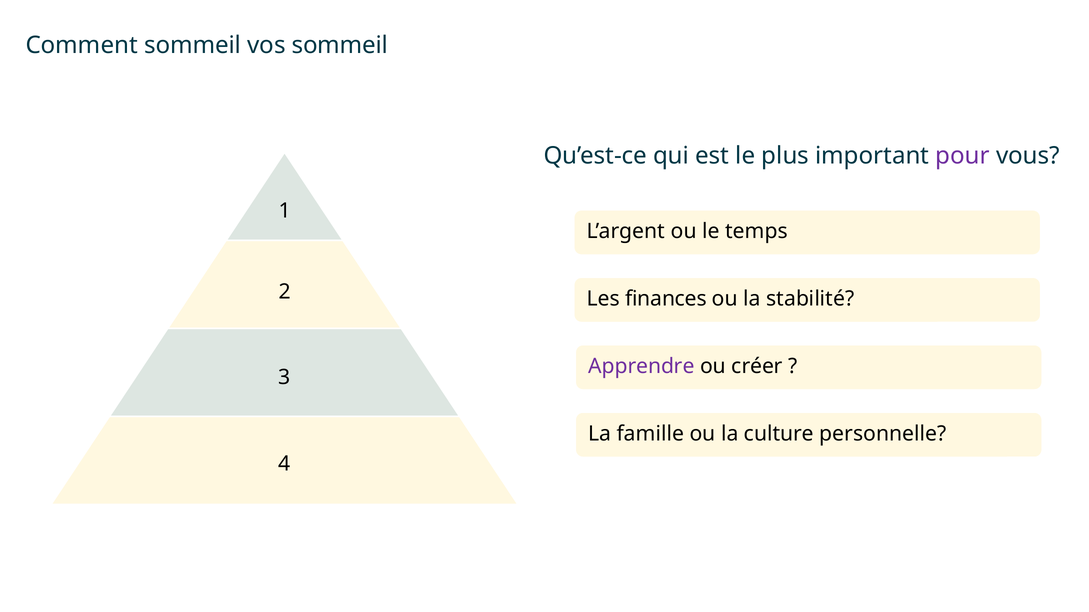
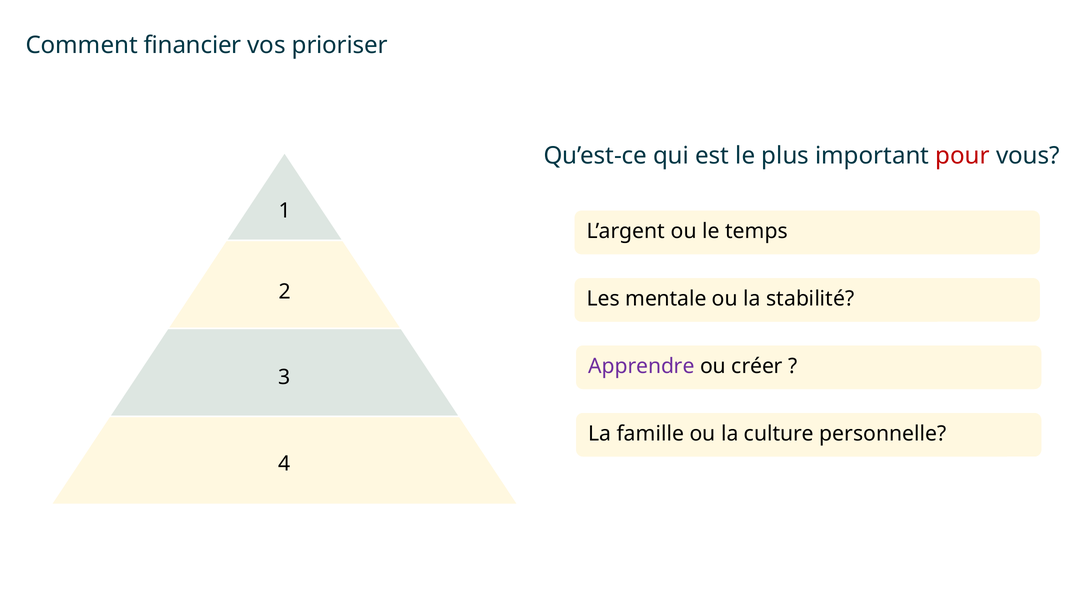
Comment sommeil: sommeil -> financier (193, 46)
vos sommeil: sommeil -> prioriser (340, 46)
pour colour: purple -> red (963, 156)
finances: finances -> mentale (666, 299)
